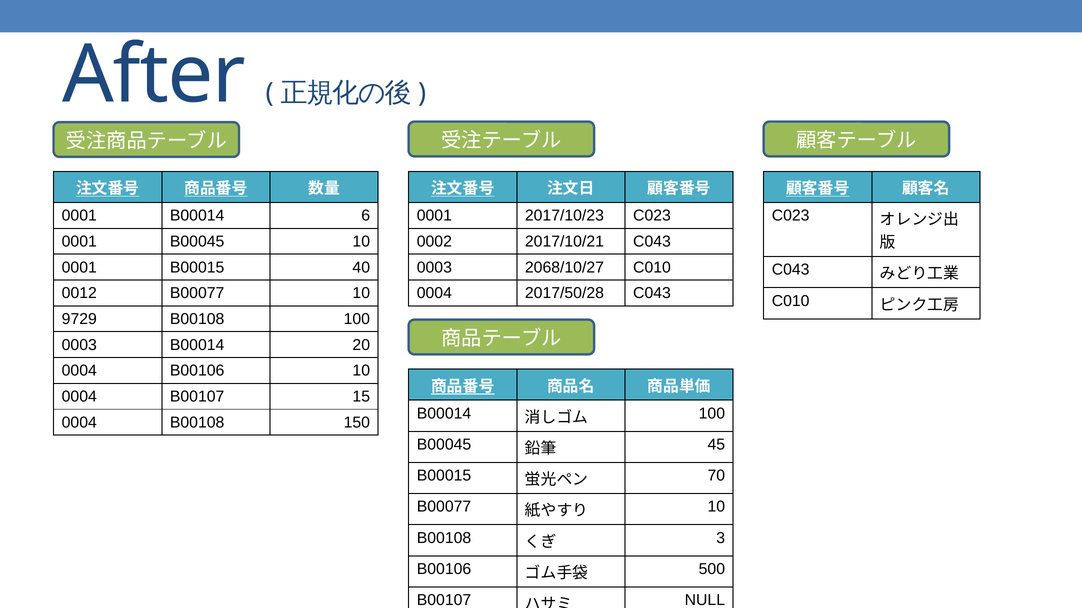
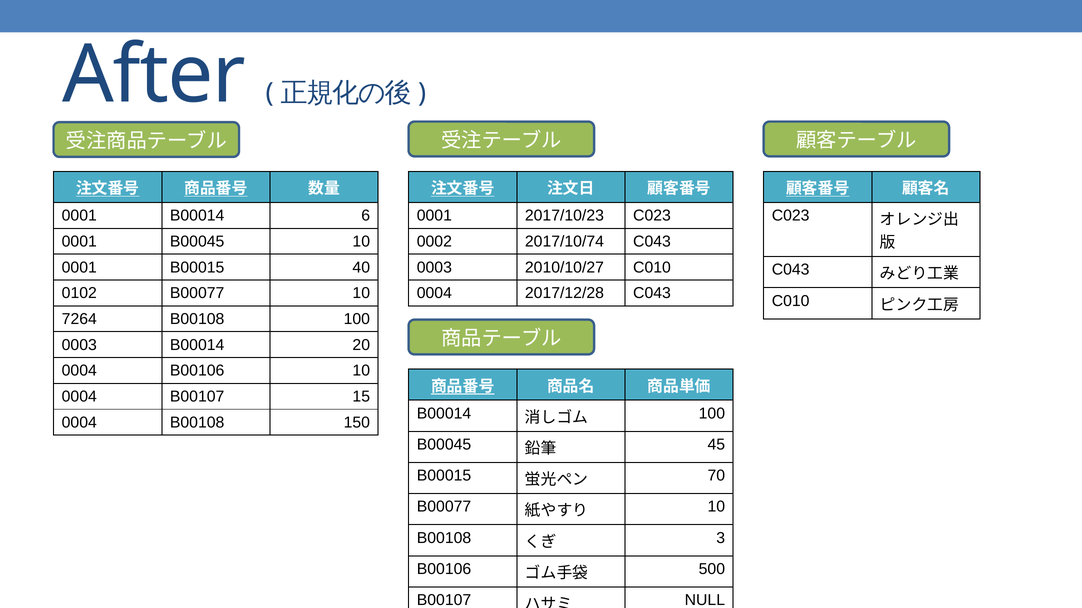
2017/10/21: 2017/10/21 -> 2017/10/74 (564, 242)
2068/10/27: 2068/10/27 -> 2010/10/27 (564, 268)
0012: 0012 -> 0102 (79, 293)
2017/50/28: 2017/50/28 -> 2017/12/28 (564, 293)
9729: 9729 -> 7264 (79, 319)
